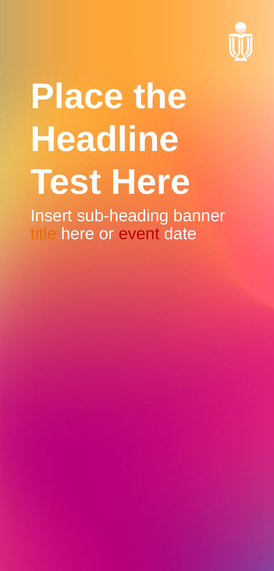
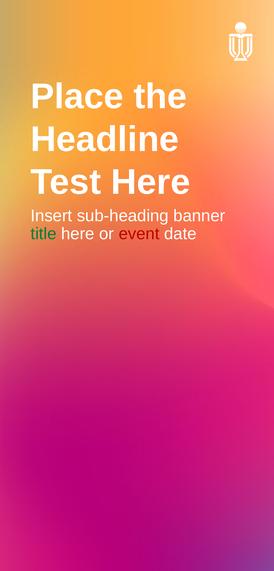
title colour: orange -> green (44, 234)
